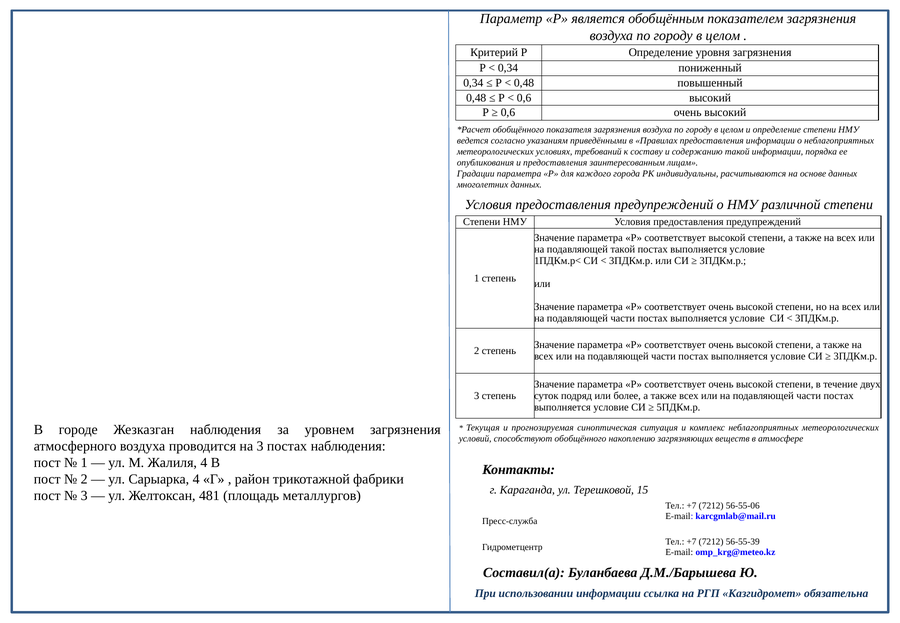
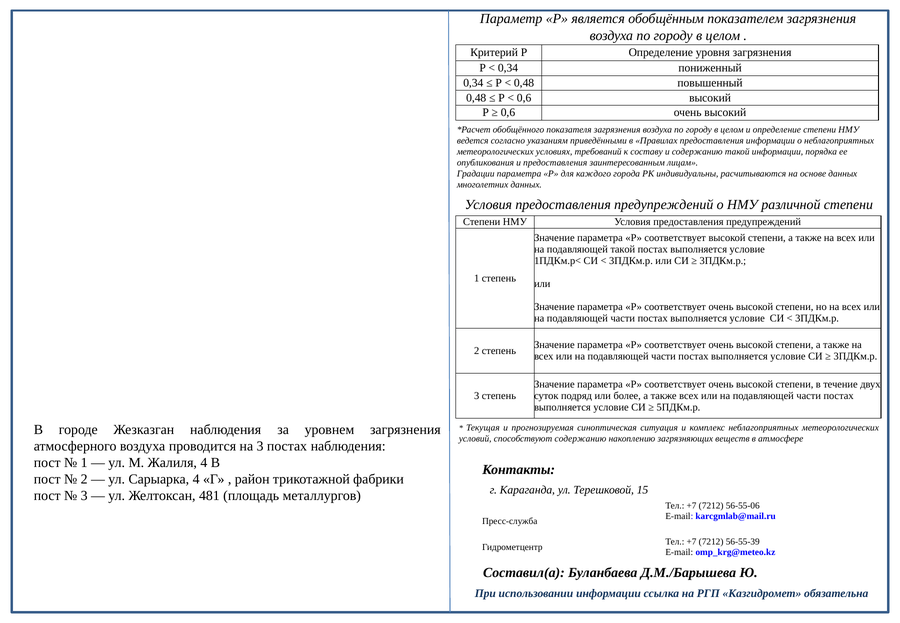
способствуют обобщённого: обобщённого -> содержанию (580, 439)
